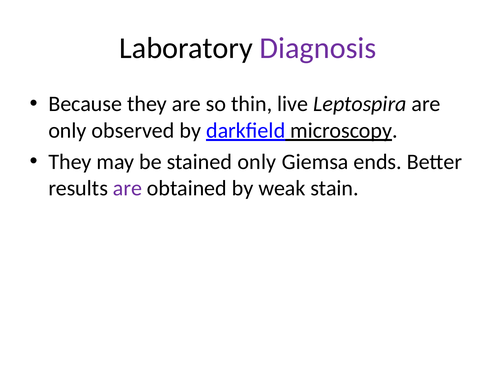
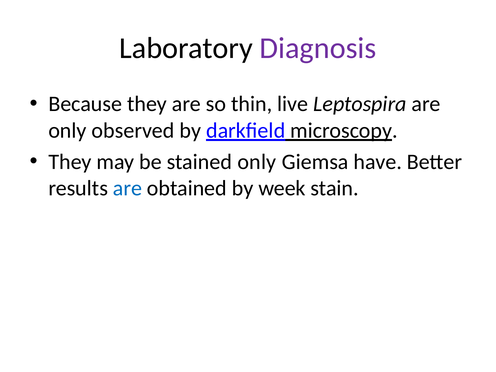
ends: ends -> have (378, 162)
are colour: purple -> blue (127, 188)
weak: weak -> week (282, 188)
